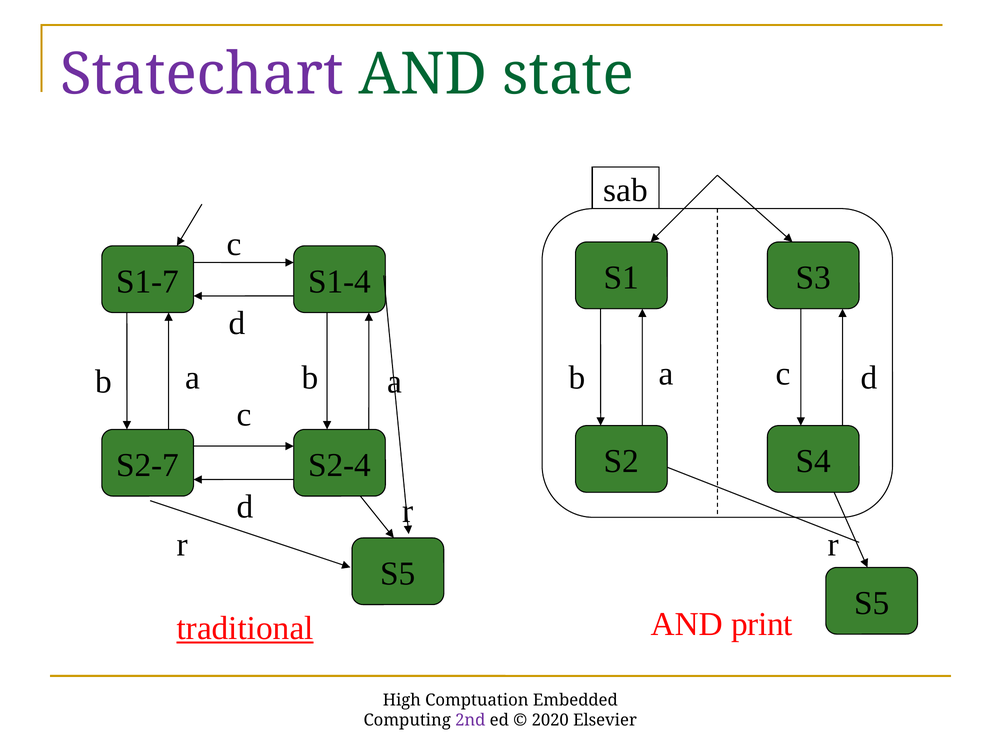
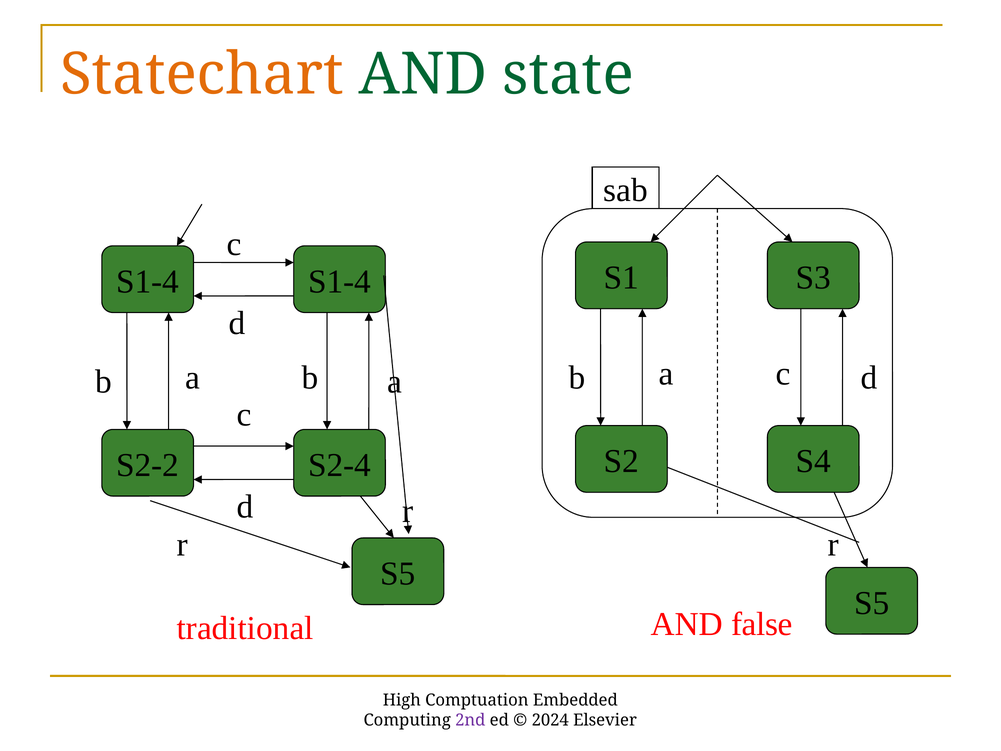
Statechart colour: purple -> orange (202, 75)
S1-7: S1-7 -> S1-4 (148, 281)
S2-7: S2-7 -> S2-2 (148, 465)
print: print -> false (762, 624)
traditional underline: present -> none (245, 628)
2020: 2020 -> 2024 (550, 720)
